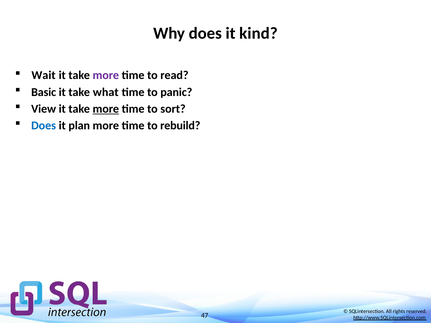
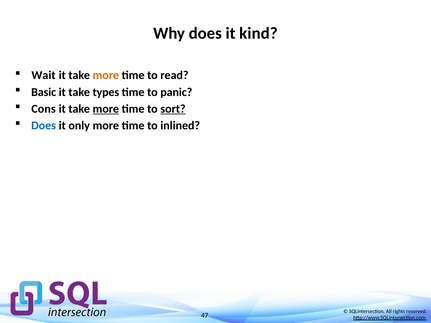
more colour: purple -> orange (106, 75)
what: what -> types (106, 92)
View: View -> Cons (44, 109)
sort underline: none -> present (173, 109)
plan: plan -> only (79, 126)
rebuild: rebuild -> inlined (180, 126)
